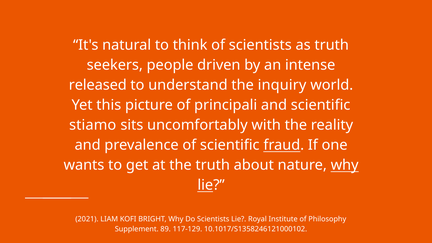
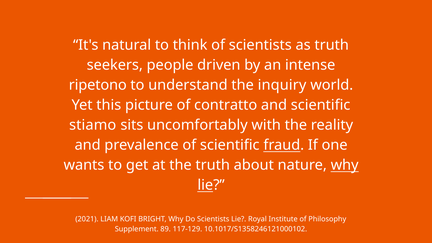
released: released -> ripetono (98, 85)
principali: principali -> contratto (226, 105)
